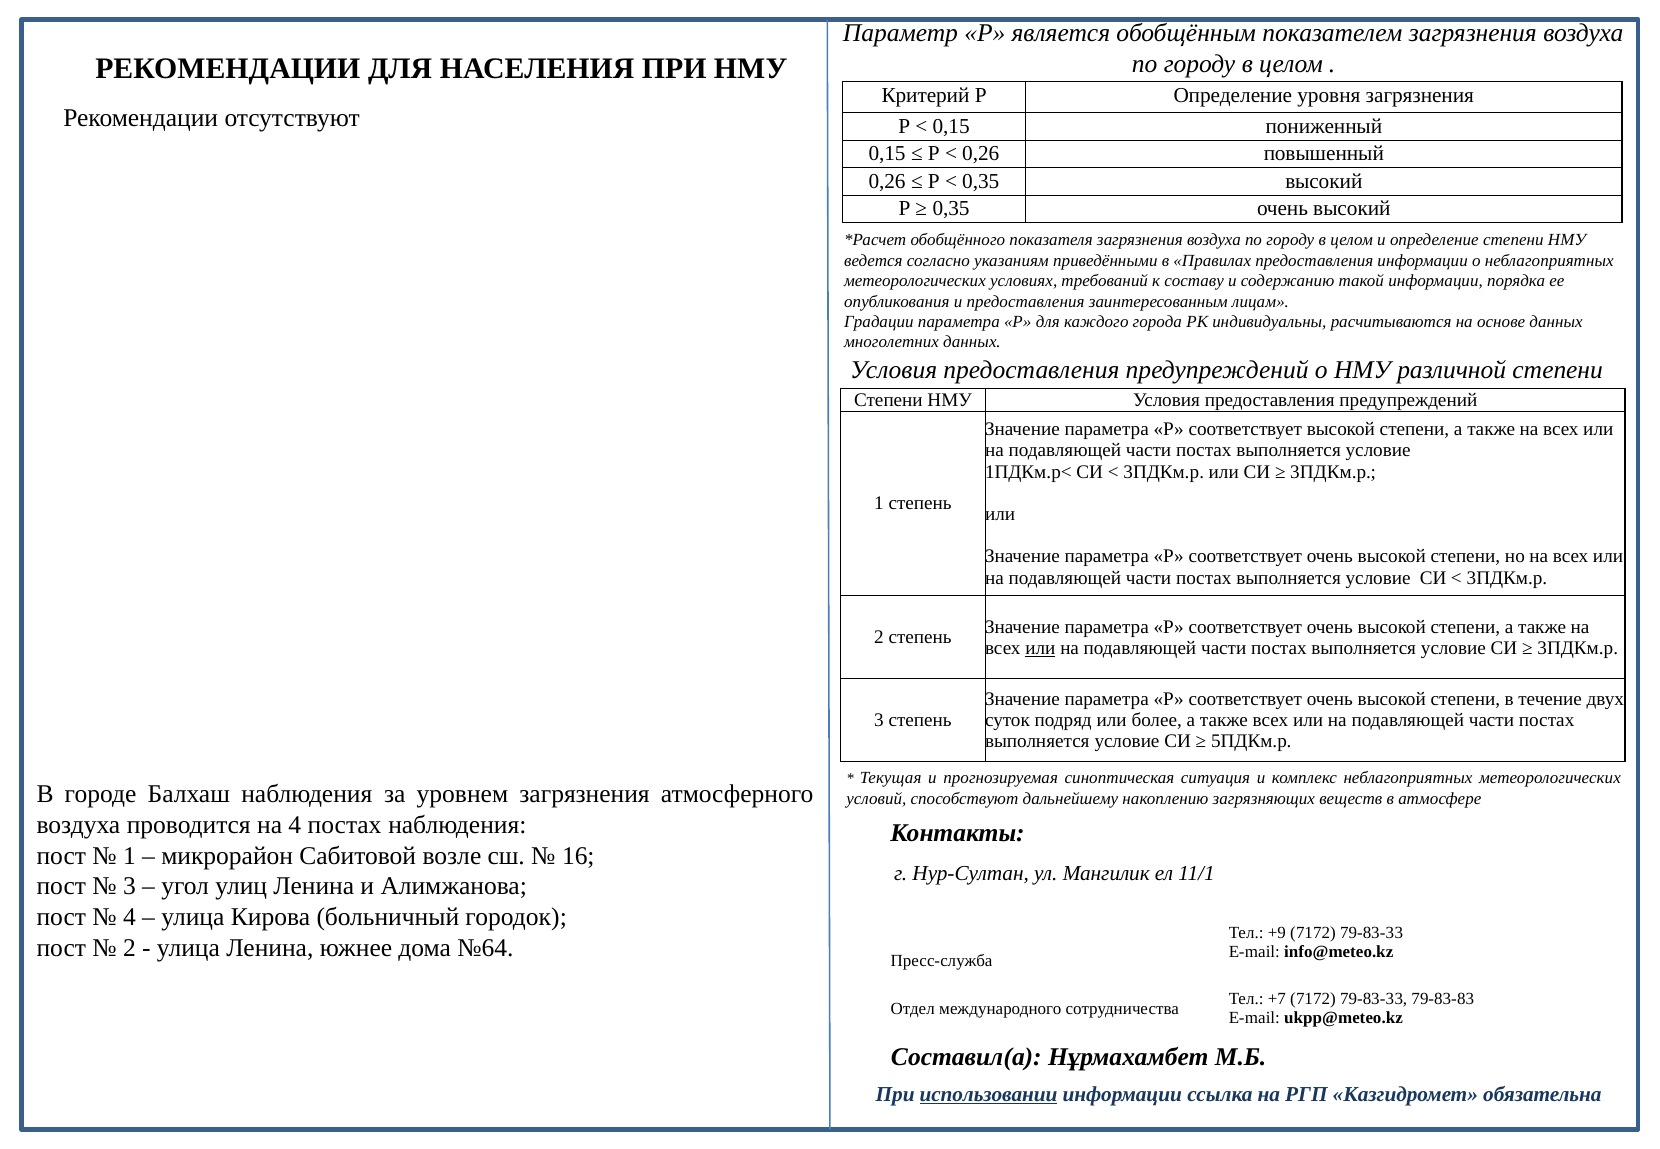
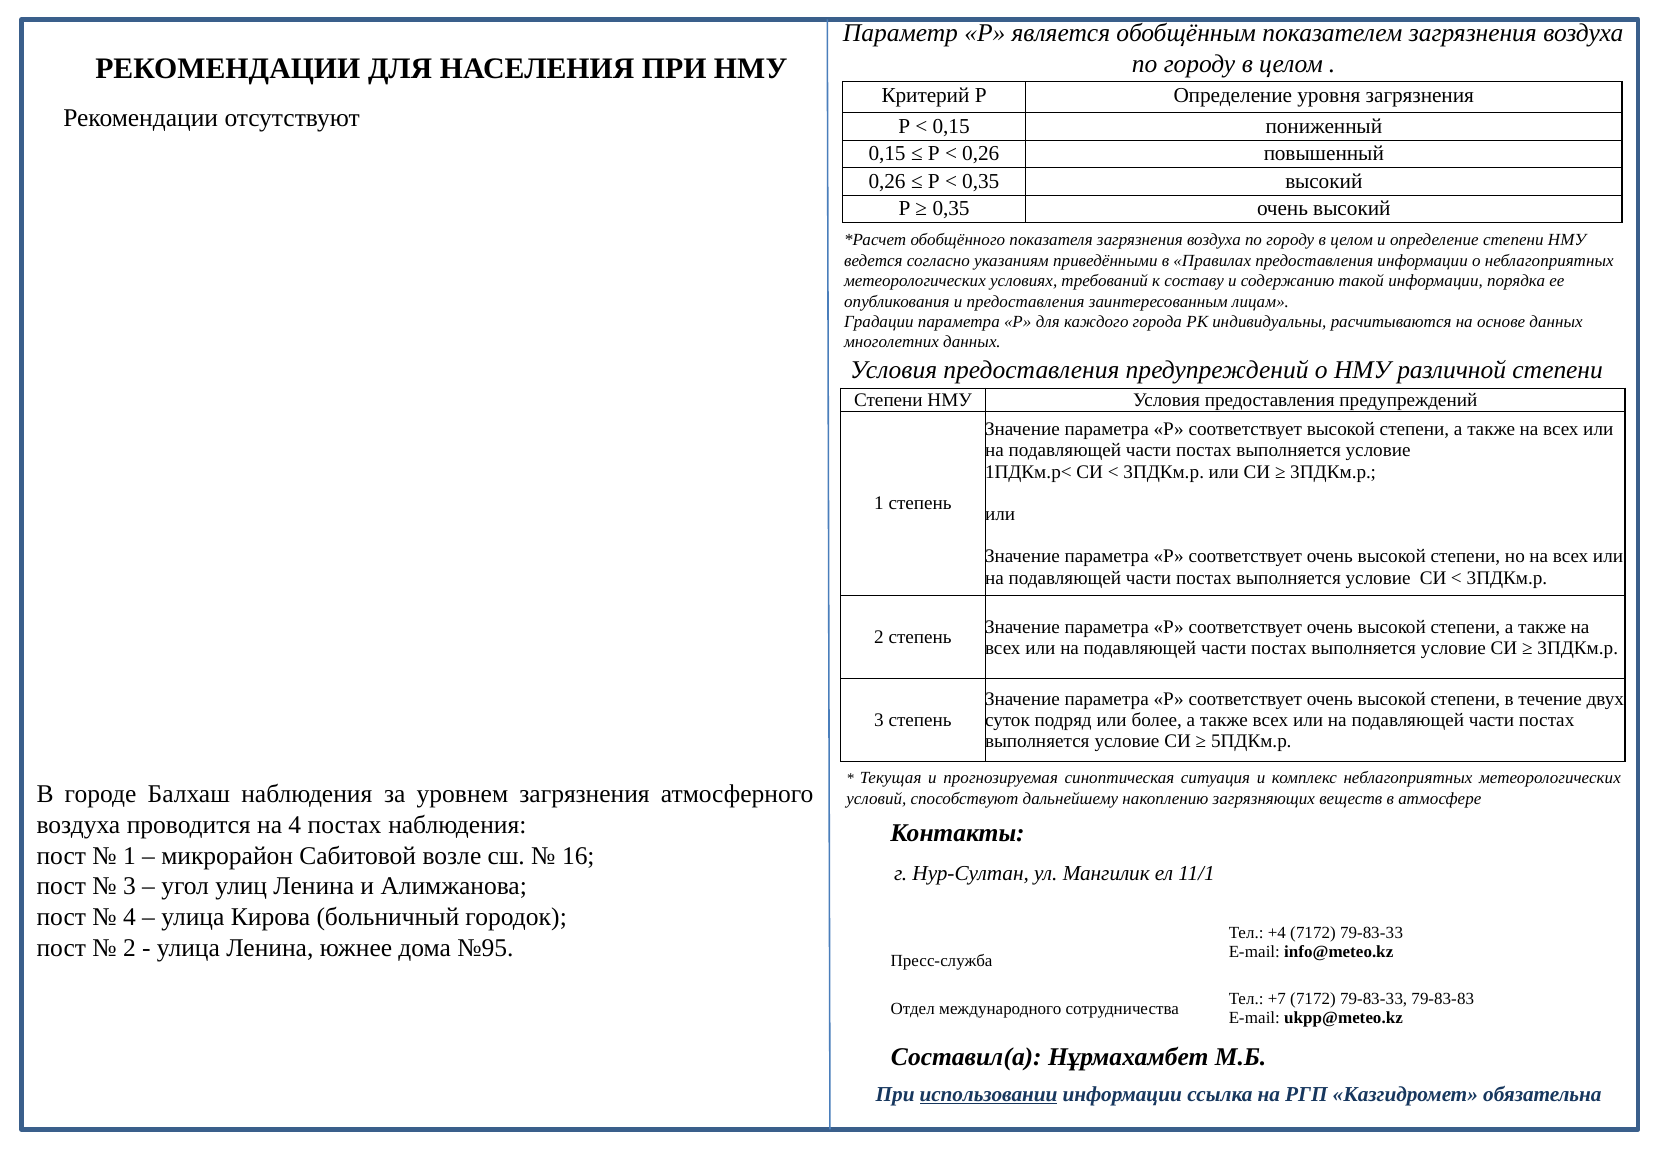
или underline: present -> none (1040, 648)
+9: +9 -> +4 (1277, 933)
№64: №64 -> №95 (485, 948)
